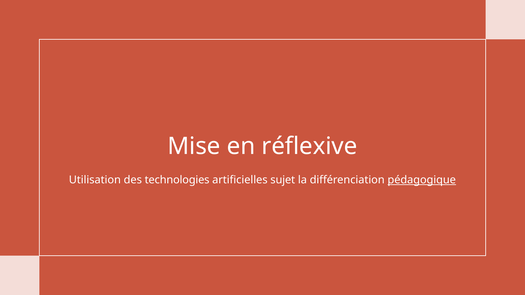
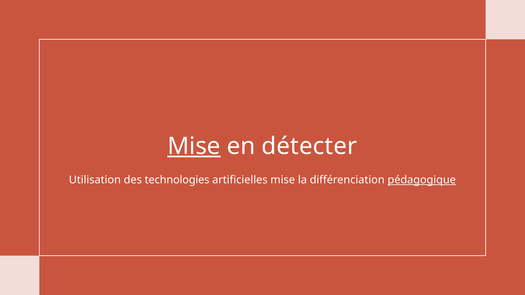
Mise underline: none -> present (194, 146)
réflexive: réflexive -> détecter (309, 146)
artificielles sujet: sujet -> mise (283, 180)
